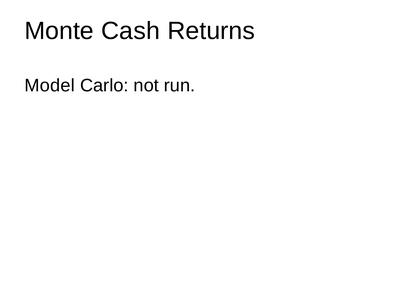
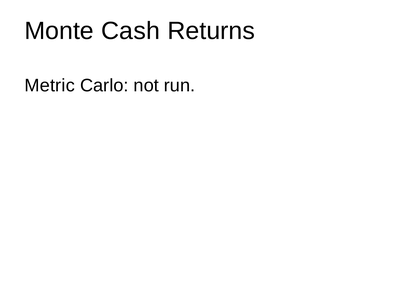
Model: Model -> Metric (50, 86)
